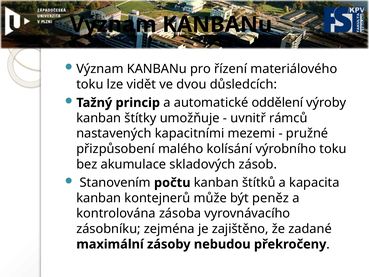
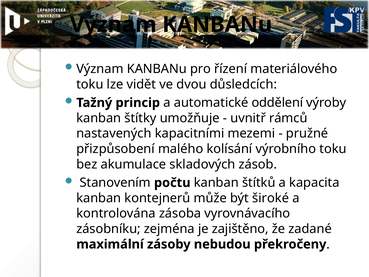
peněz: peněz -> široké (271, 198)
